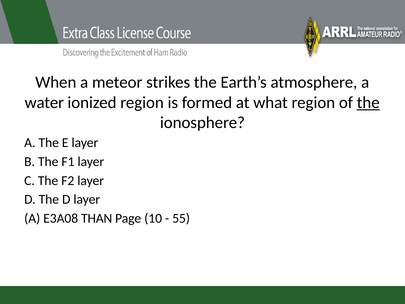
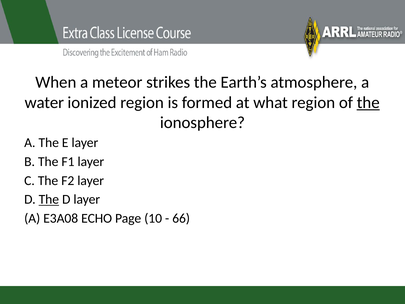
The underline: none -> present (49, 199)
THAN: THAN -> ECHO (97, 218)
55: 55 -> 66 (181, 218)
